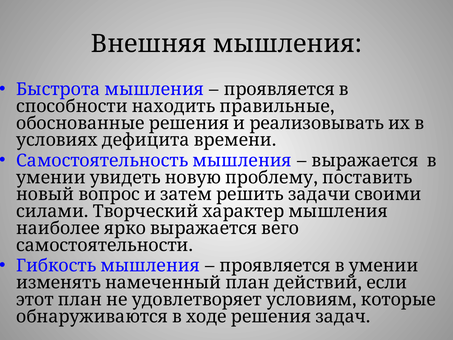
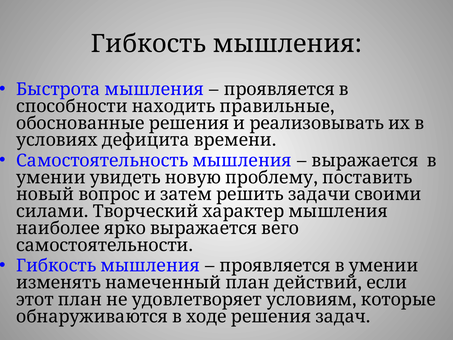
Внешняя: Внешняя -> Гибкость (149, 44)
